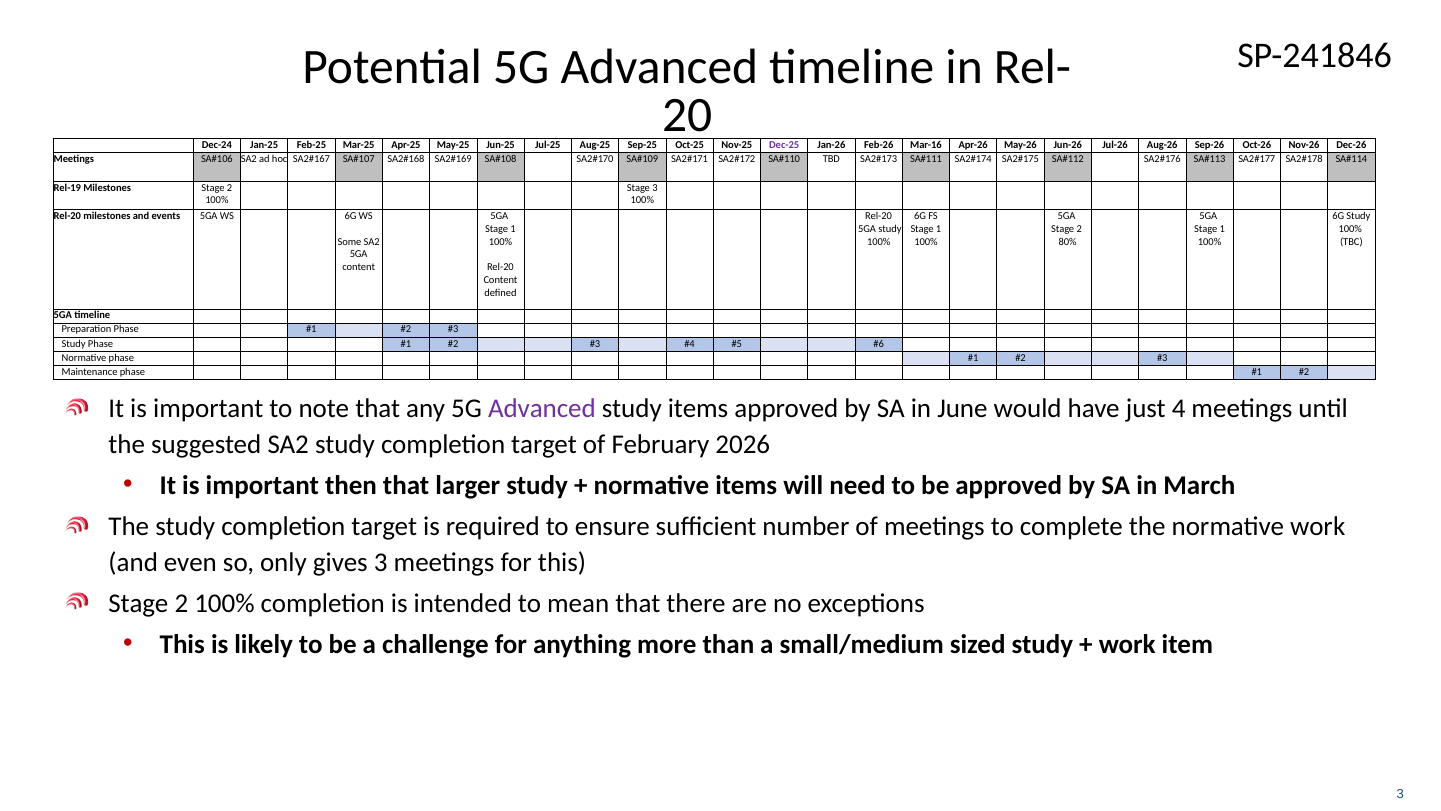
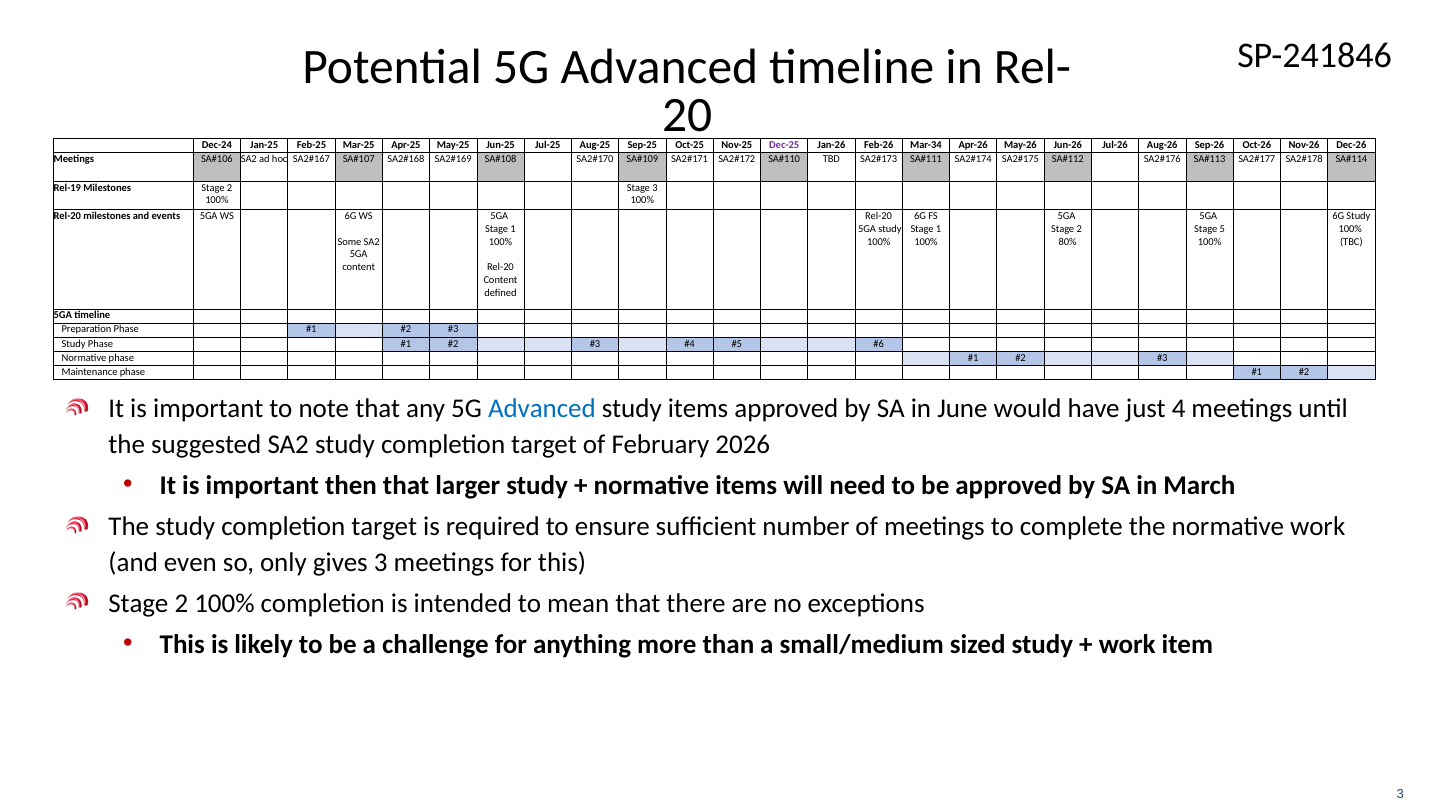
Mar-16: Mar-16 -> Mar-34 (926, 145)
1: 1 -> 5 (1222, 229)
Advanced colour: purple -> blue (542, 408)
